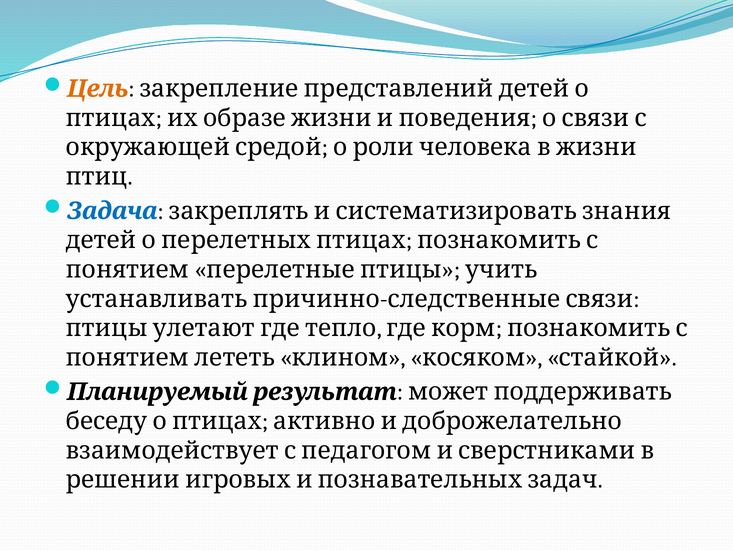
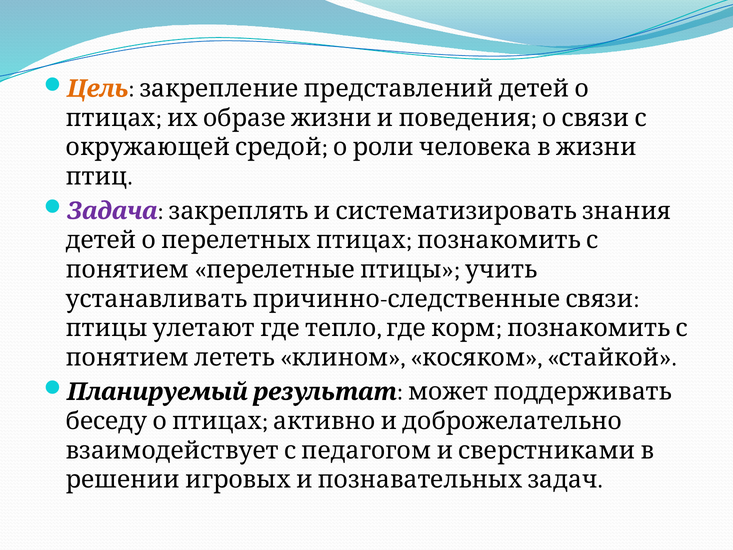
Задача colour: blue -> purple (112, 211)
